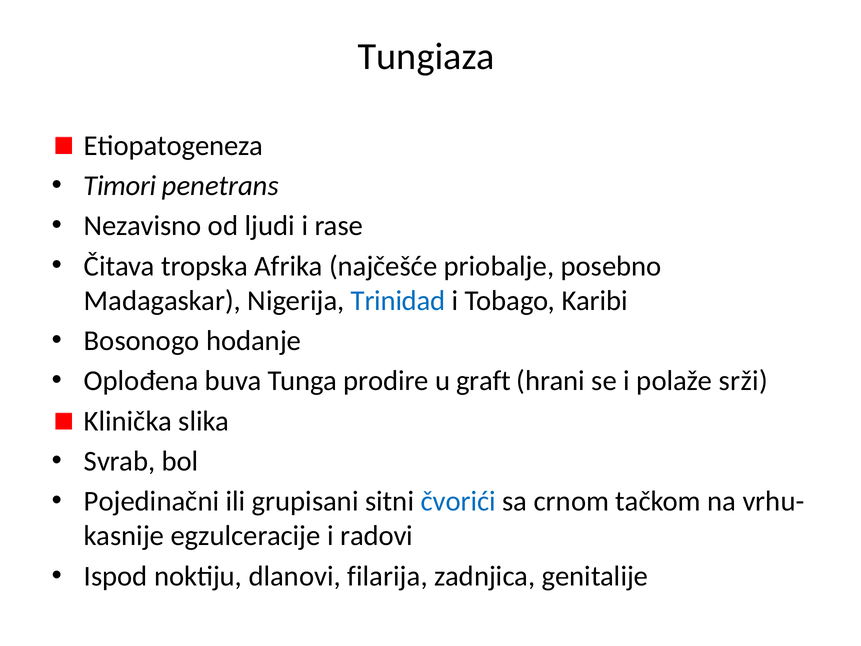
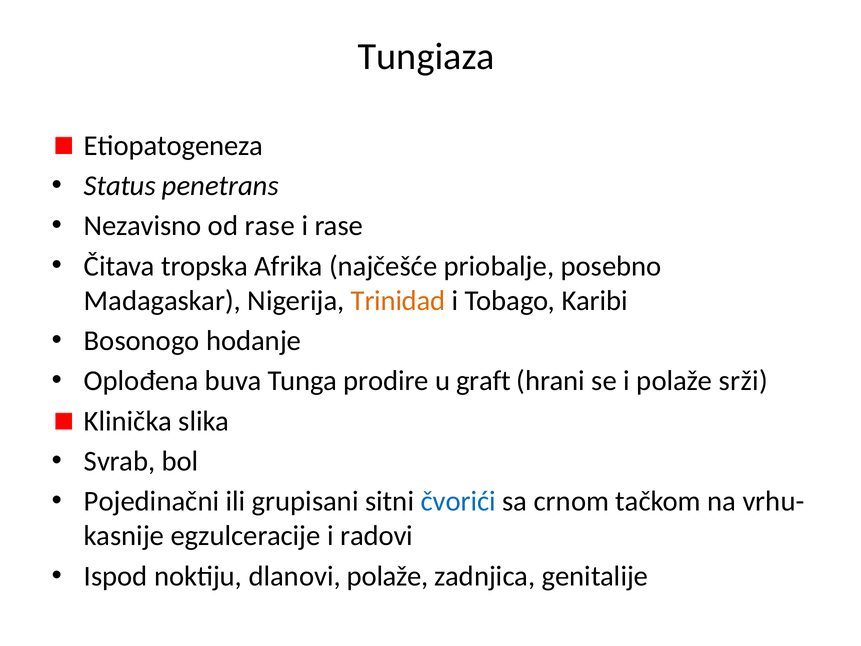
Timori: Timori -> Status (120, 186)
od ljudi: ljudi -> rase (270, 226)
Trinidad colour: blue -> orange (398, 300)
dlanovi filarija: filarija -> polaže (388, 576)
